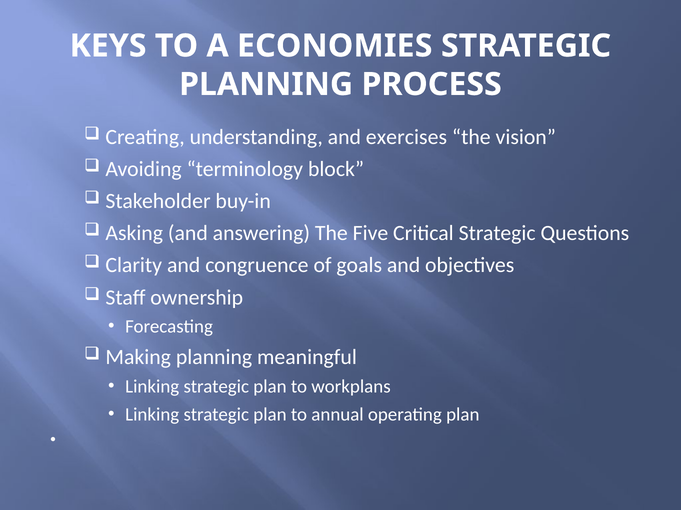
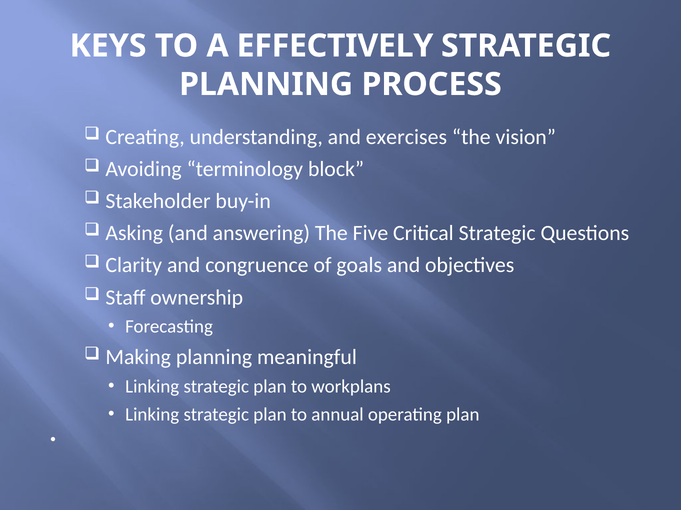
ECONOMIES: ECONOMIES -> EFFECTIVELY (335, 46)
